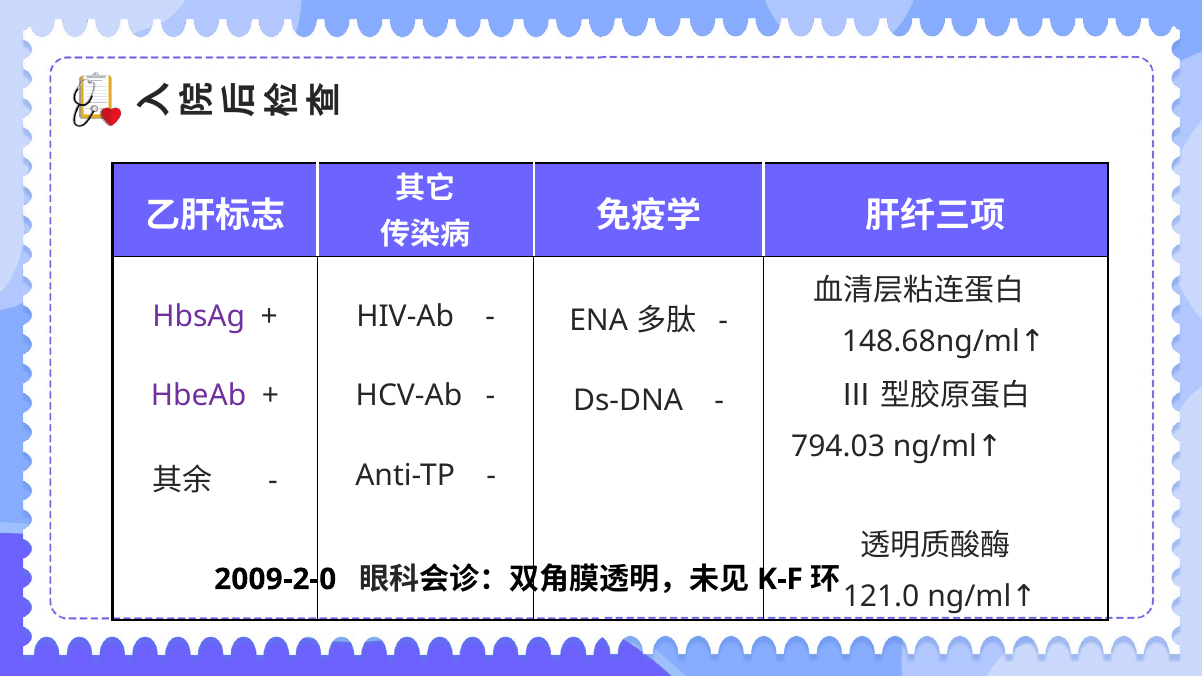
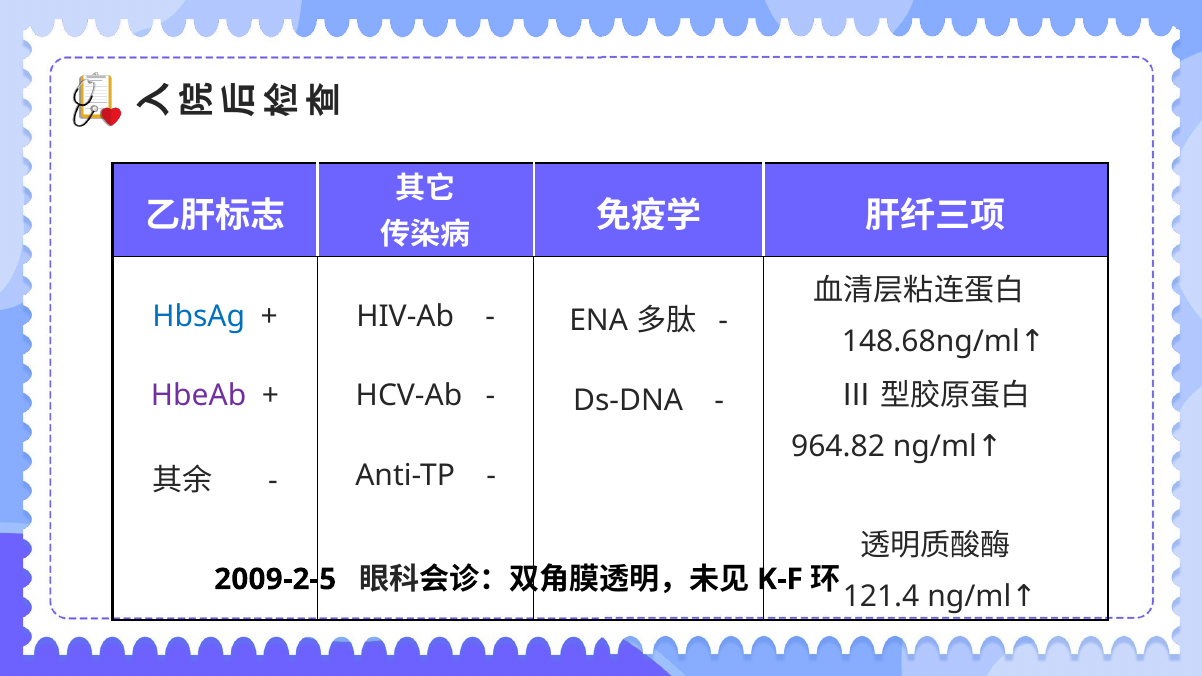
HbsAg colour: purple -> blue (199, 316)
794.03: 794.03 -> 964.82 (838, 446)
2009-2-0: 2009-2-0 -> 2009-2-5 (275, 579)
121.0: 121.0 -> 121.4 (881, 597)
